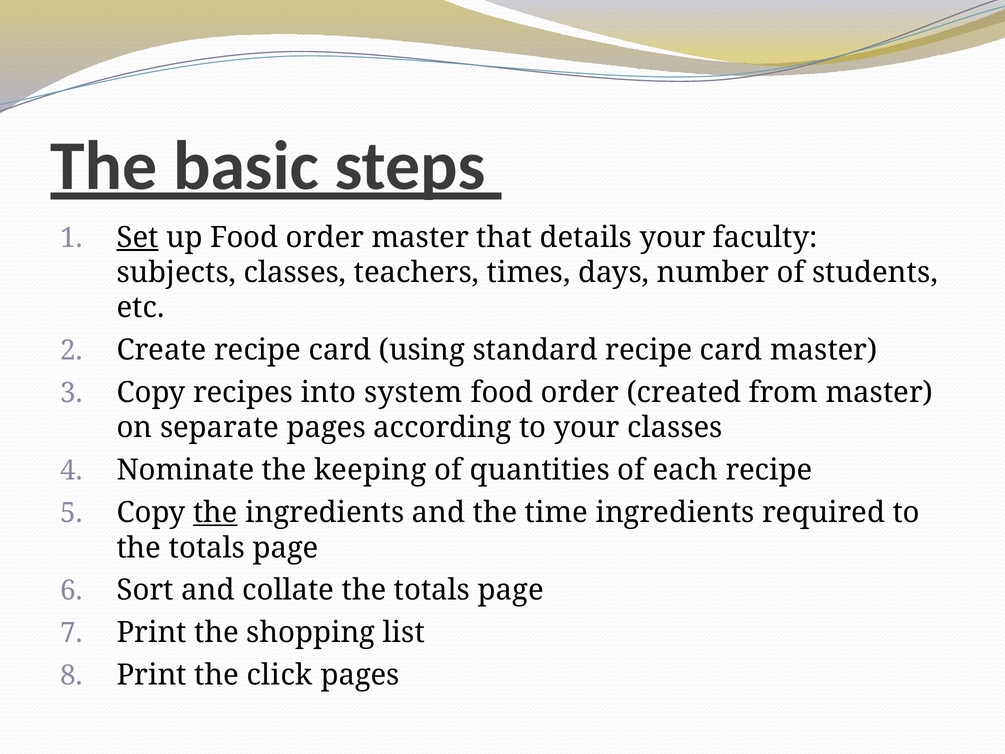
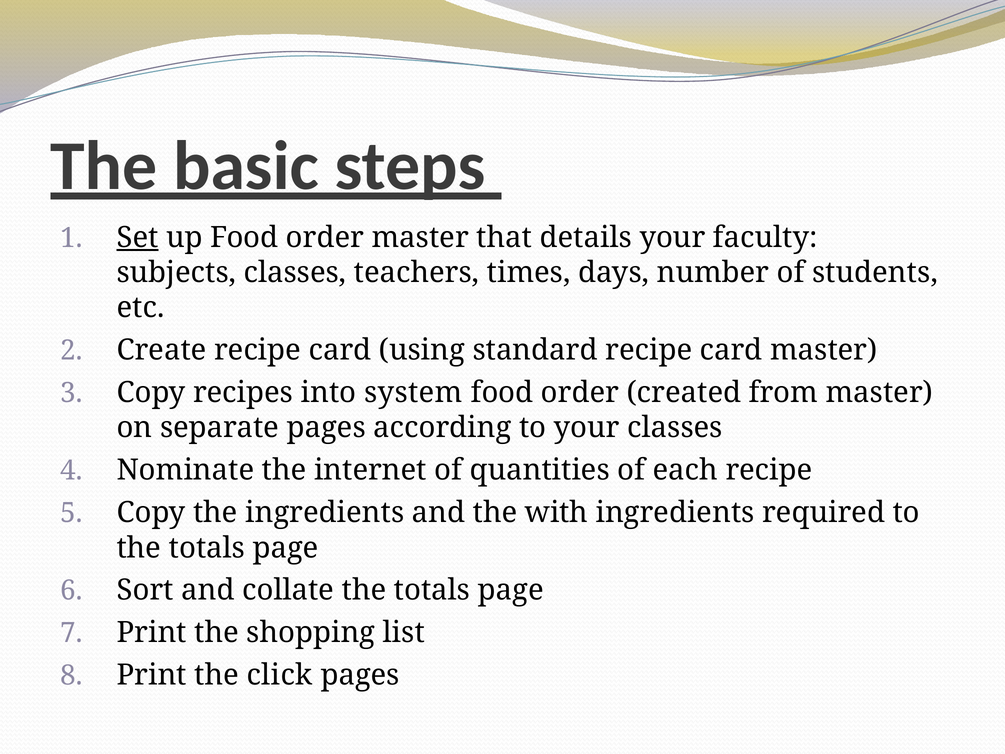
keeping: keeping -> internet (370, 470)
the underline: present -> none (215, 512)
time: time -> with (556, 512)
